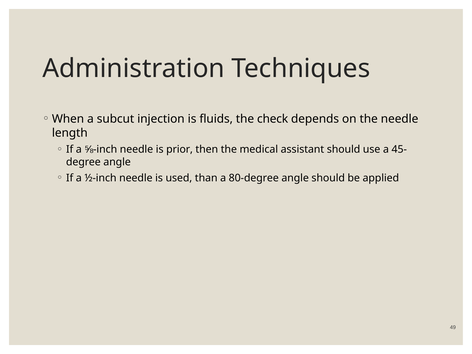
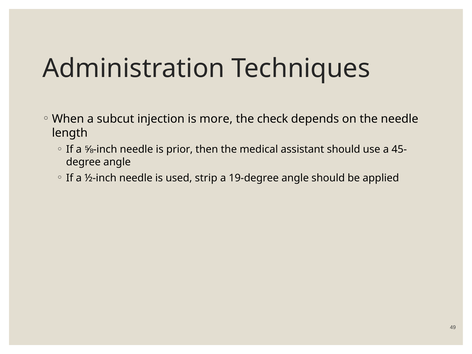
fluids: fluids -> more (216, 119)
than: than -> strip (206, 178)
80-degree: 80-degree -> 19-degree (254, 178)
